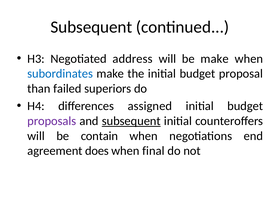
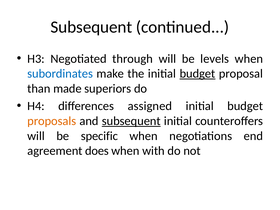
address: address -> through (133, 59)
be make: make -> levels (215, 59)
budget underline: none -> present (197, 74)
failed: failed -> made (67, 89)
proposals colour: purple -> orange (52, 121)
contain: contain -> specific (99, 136)
final: final -> with (153, 151)
